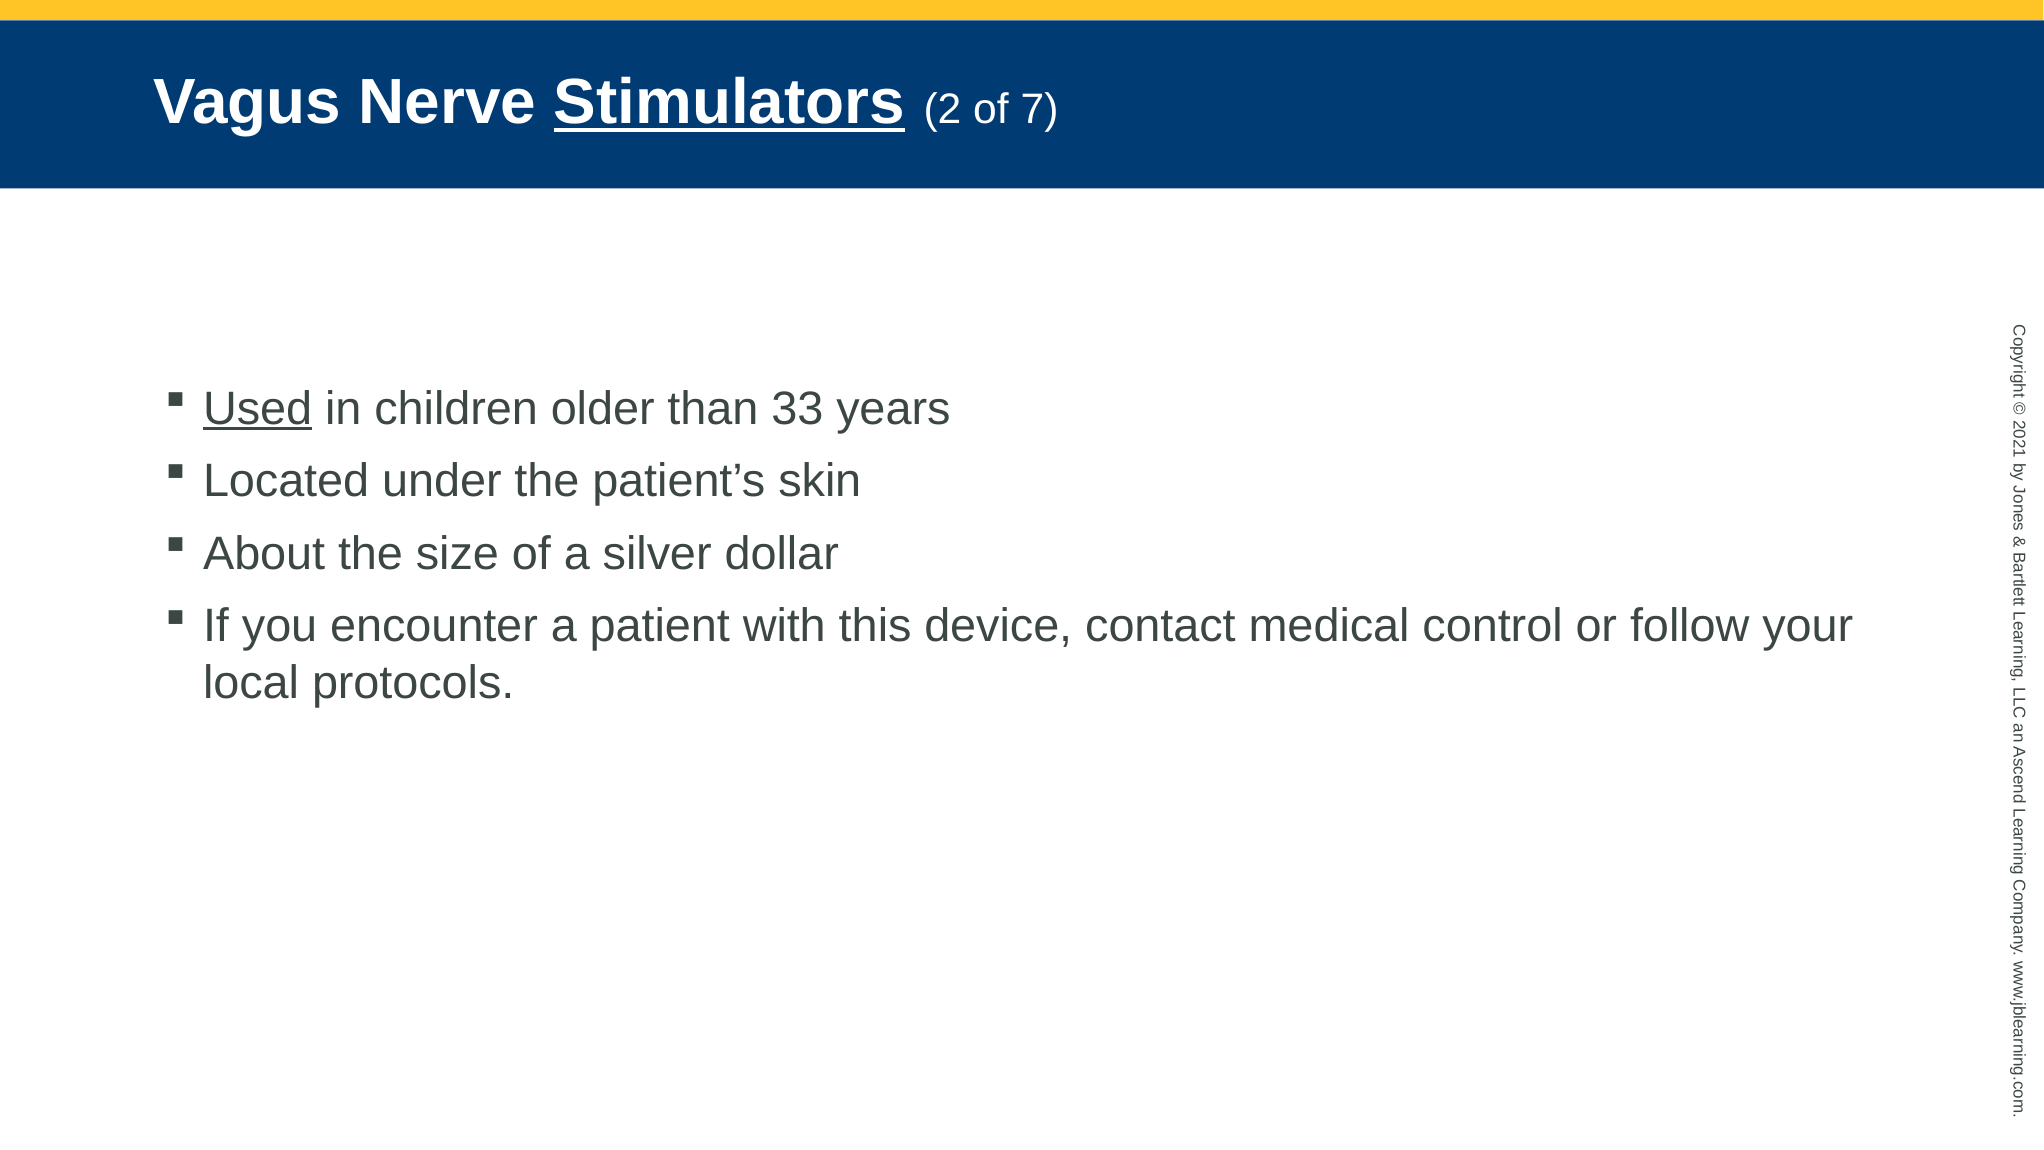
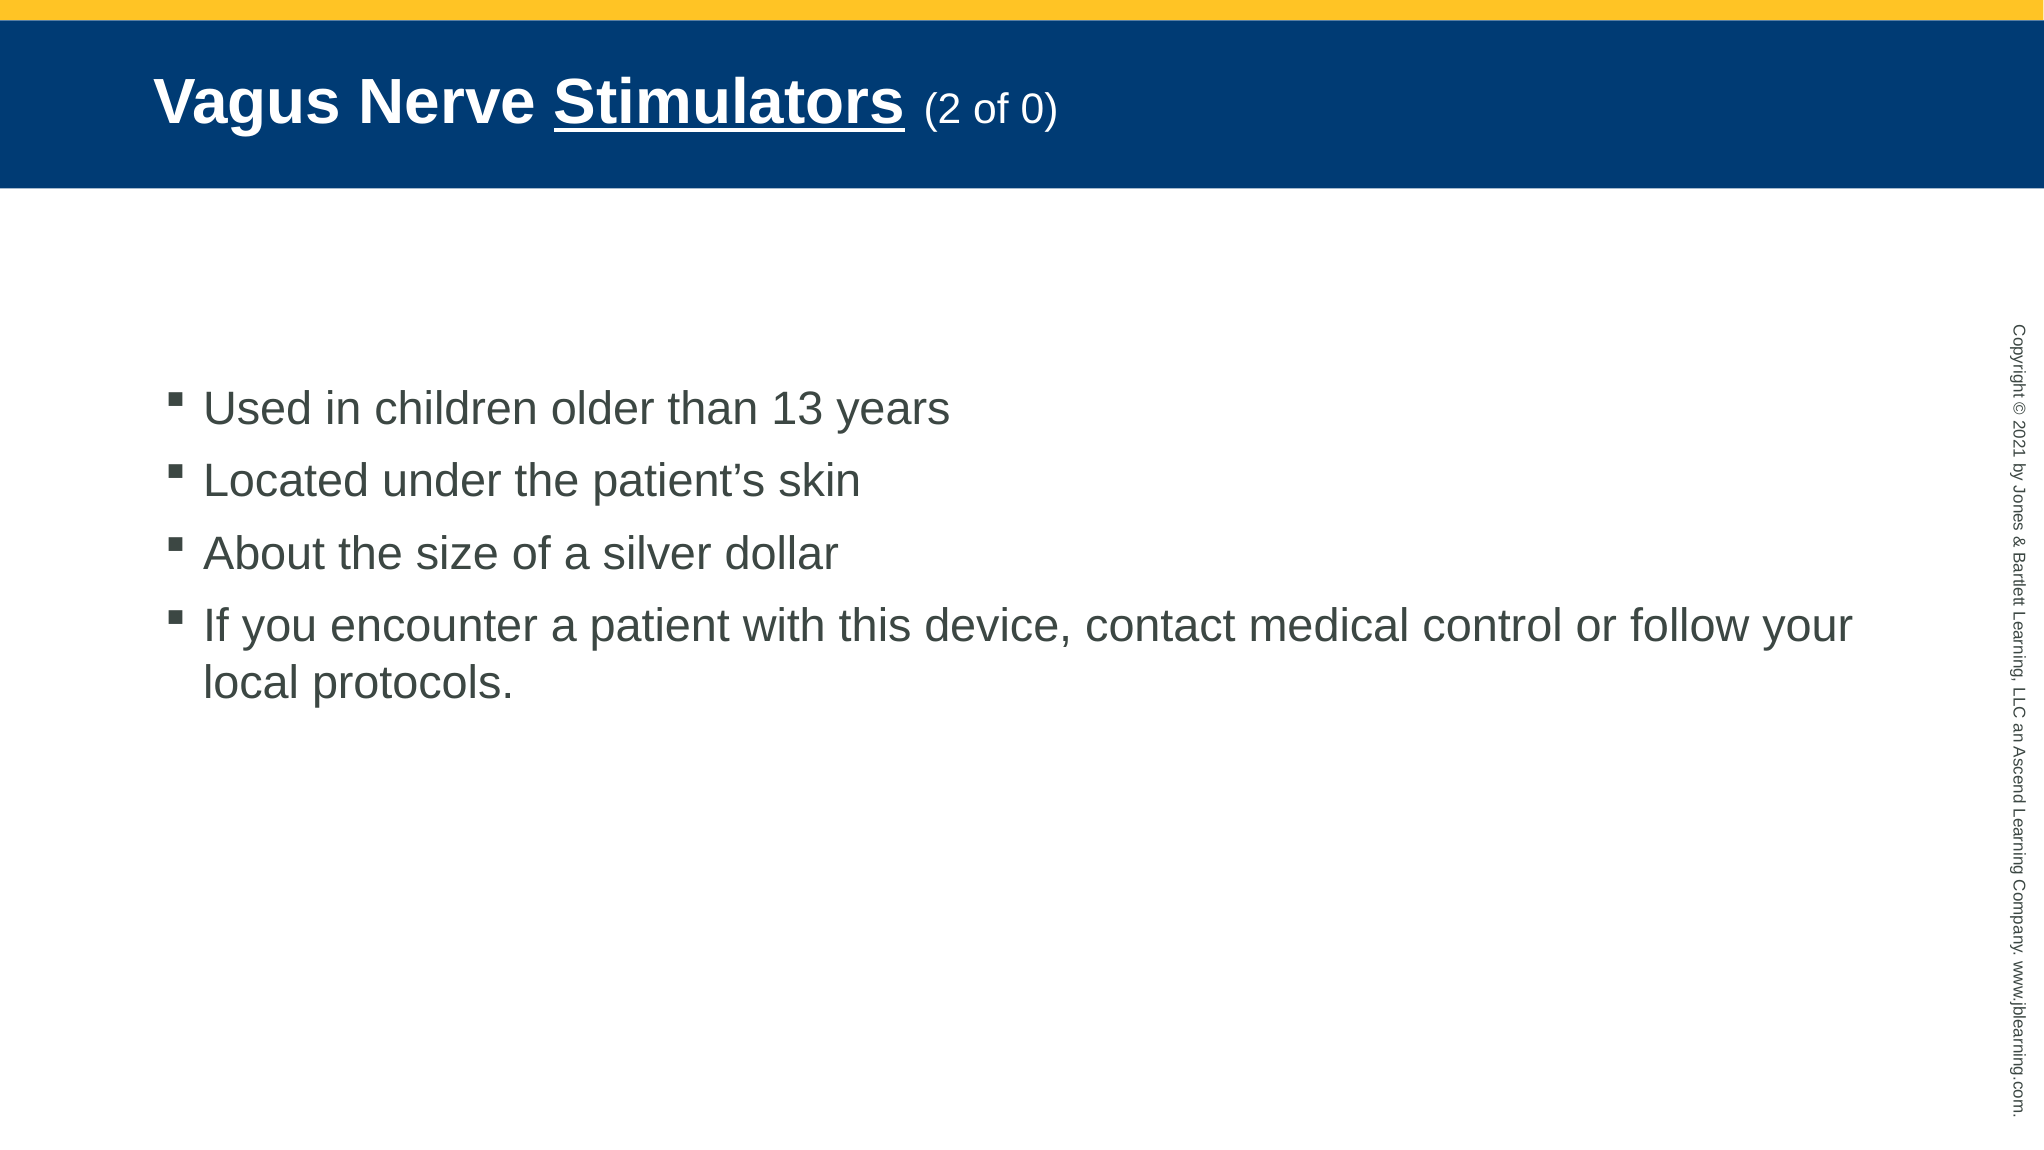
of 7: 7 -> 0 (1040, 110)
Used underline: present -> none (258, 408)
33: 33 -> 13 (797, 408)
